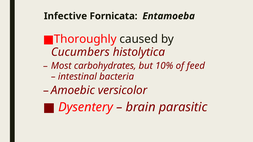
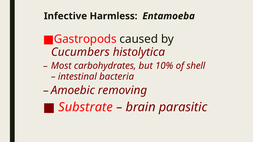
Fornicata: Fornicata -> Harmless (114, 16)
Thoroughly: Thoroughly -> Gastropods (85, 39)
feed: feed -> shell (196, 66)
versicolor: versicolor -> removing (123, 90)
Dysentery: Dysentery -> Substrate (86, 107)
